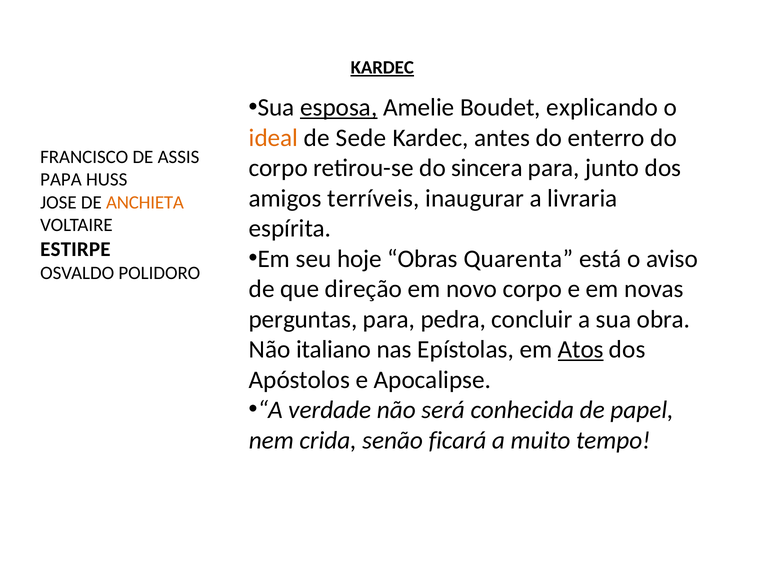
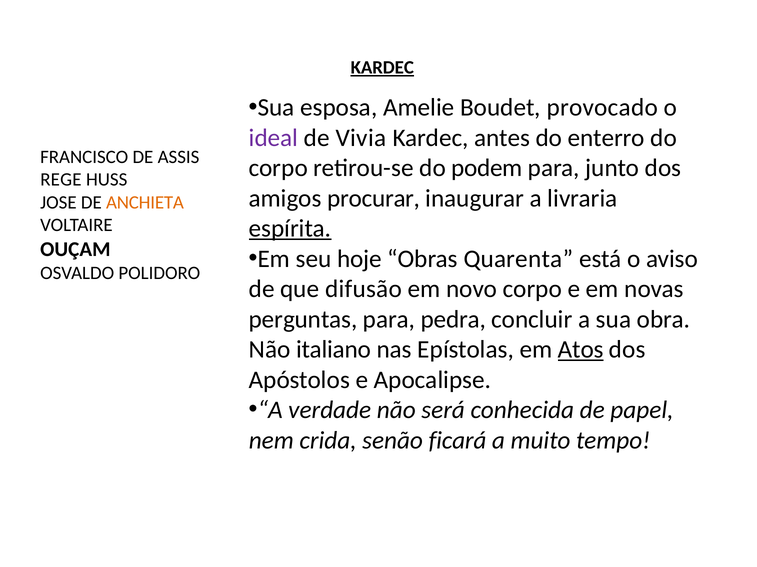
esposa underline: present -> none (339, 108)
explicando: explicando -> provocado (602, 108)
ideal colour: orange -> purple (274, 138)
Sede: Sede -> Vivia (361, 138)
sincera: sincera -> podem (487, 168)
PAPA: PAPA -> REGE (61, 180)
terríveis: terríveis -> procurar (374, 199)
espírita underline: none -> present (290, 229)
ESTIRPE: ESTIRPE -> OUÇAM (75, 249)
direção: direção -> difusão (363, 289)
